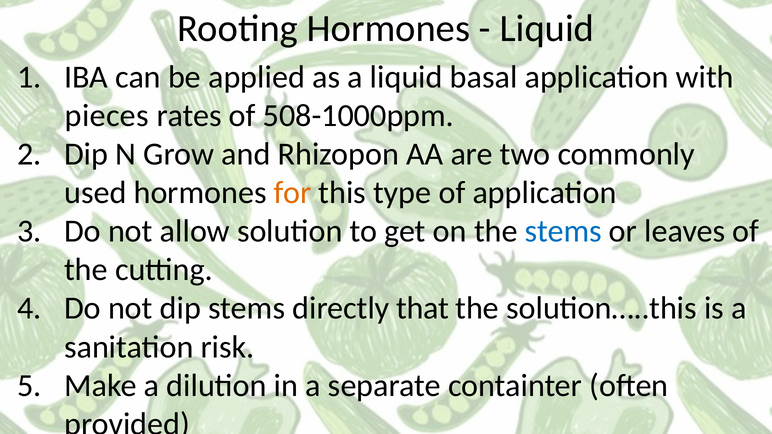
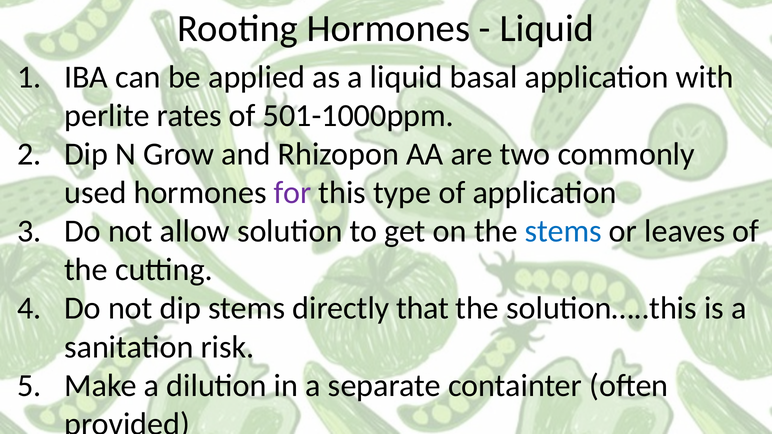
pieces: pieces -> perlite (107, 116)
508-1000ppm: 508-1000ppm -> 501-1000ppm (358, 116)
for colour: orange -> purple (293, 193)
